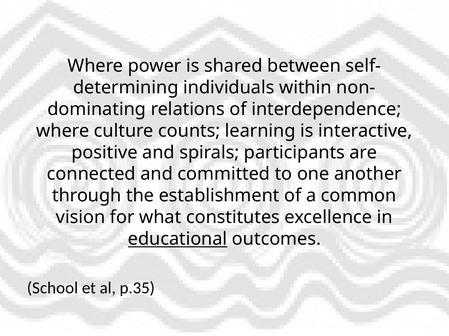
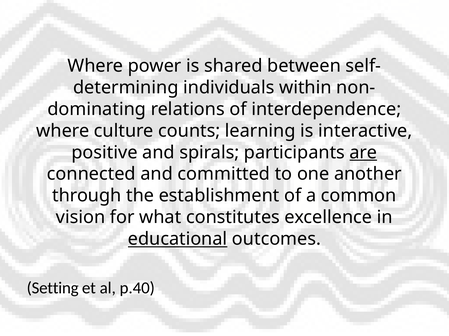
are underline: none -> present (363, 153)
School: School -> Setting (53, 289)
p.35: p.35 -> p.40 (137, 289)
